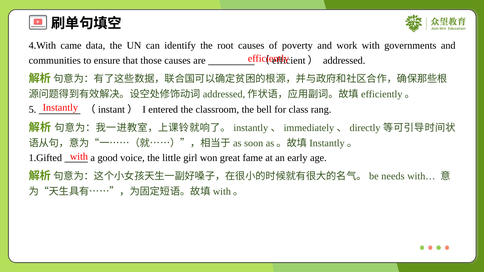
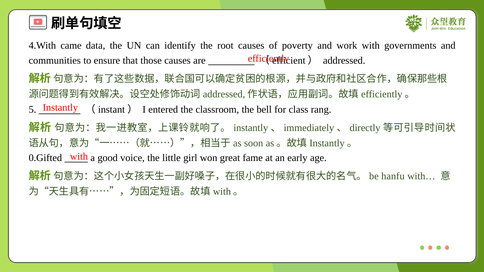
1.Gifted: 1.Gifted -> 0.Gifted (45, 158)
needs: needs -> hanfu (393, 176)
